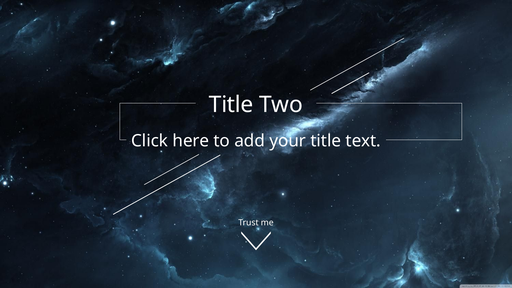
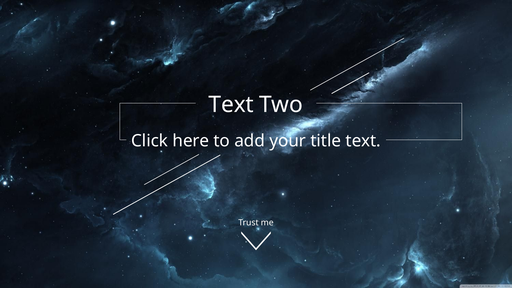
Title: Title -> Text (231, 105)
